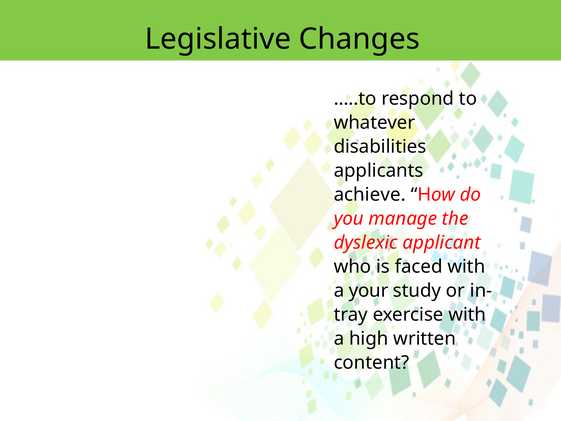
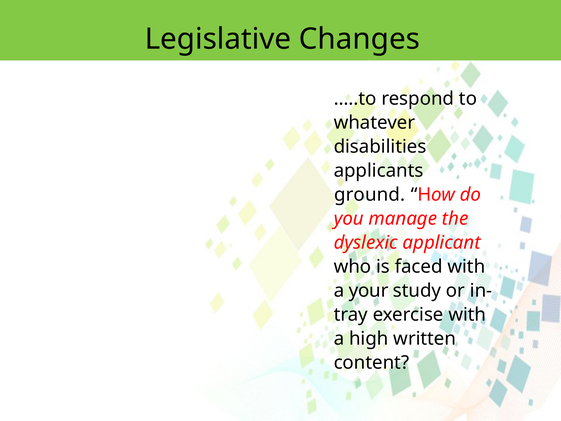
achieve: achieve -> ground (370, 195)
